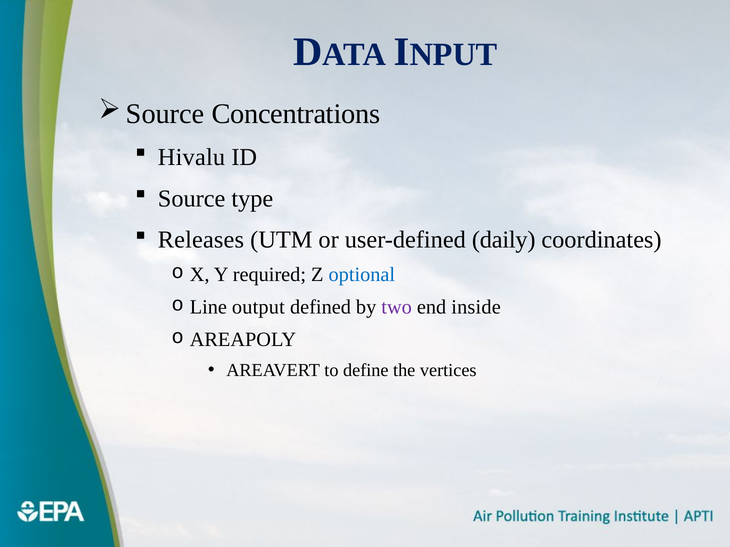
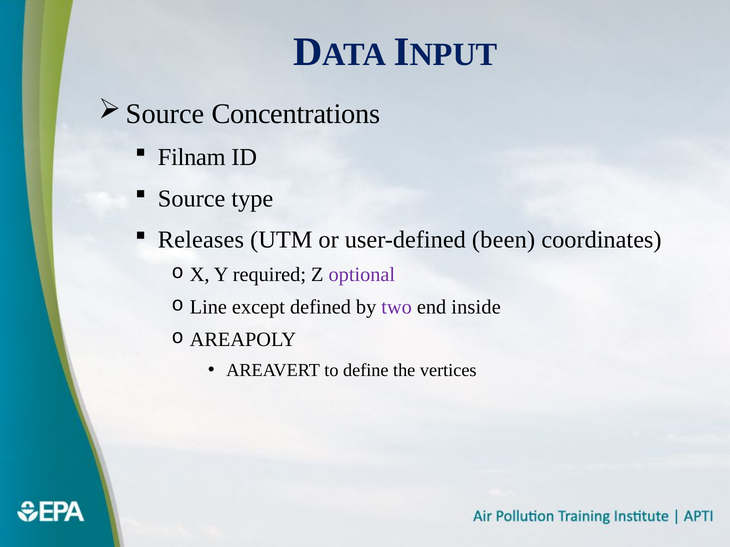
Hivalu: Hivalu -> Filnam (192, 157)
daily: daily -> been (504, 240)
optional colour: blue -> purple (362, 275)
output: output -> except (258, 307)
